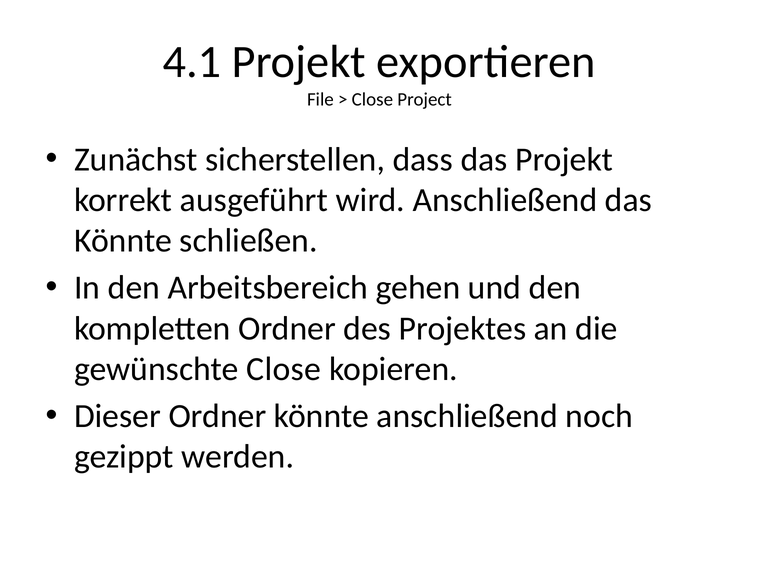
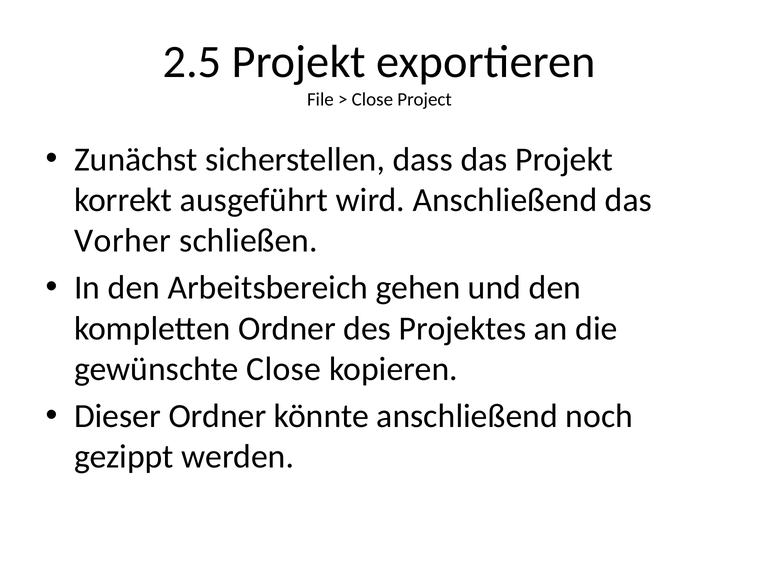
4.1: 4.1 -> 2.5 (192, 62)
Könnte: Könnte -> Vorher (123, 240)
